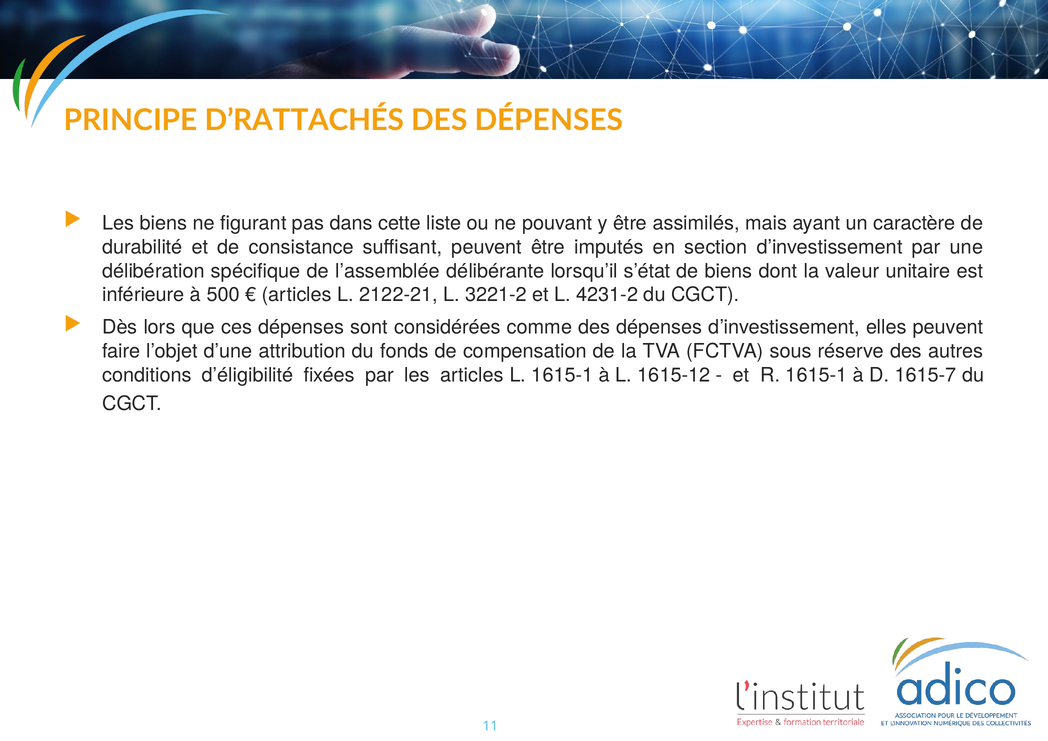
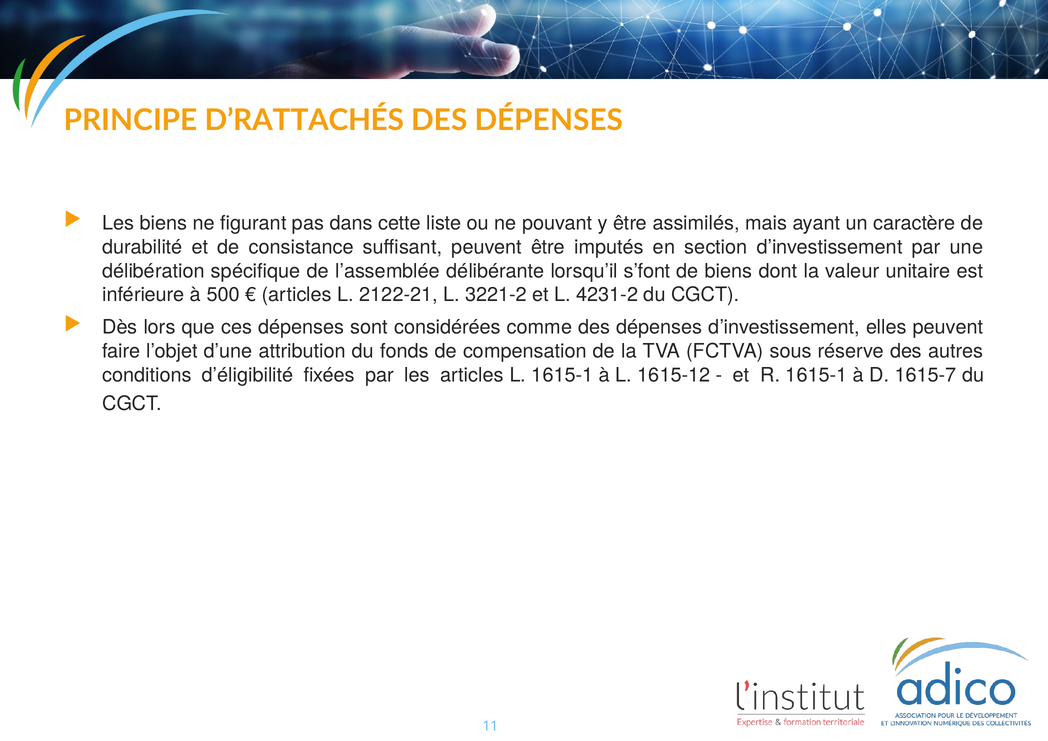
s’état: s’état -> s’font (647, 271)
